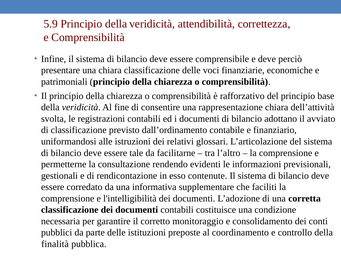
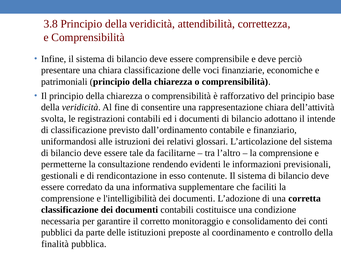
5.9: 5.9 -> 3.8 (51, 24)
avviato: avviato -> intende (321, 119)
